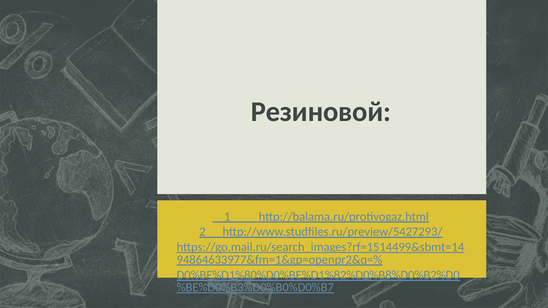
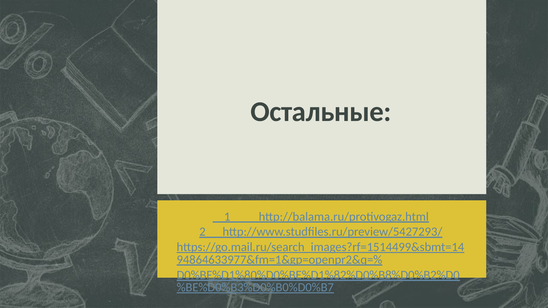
Резиновой: Резиновой -> Остальные (321, 112)
